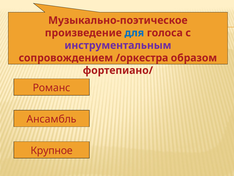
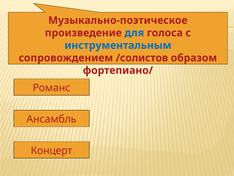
инструментальным colour: purple -> blue (118, 45)
/оркестра: /оркестра -> /солистов (142, 58)
Крупное: Крупное -> Концерт (52, 150)
